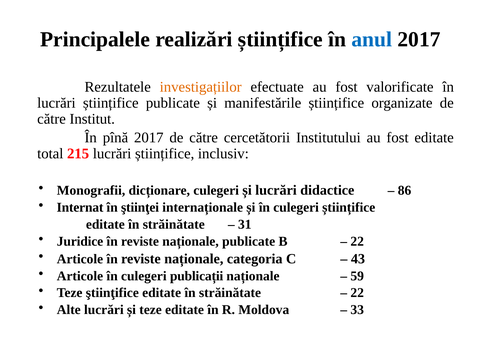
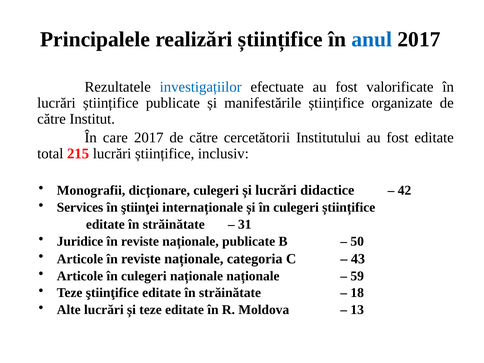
investigațiilor colour: orange -> blue (201, 87)
pînă: pînă -> care (115, 138)
86: 86 -> 42 (405, 190)
Internat: Internat -> Services (80, 207)
22: 22 -> 50 (357, 241)
culegeri publicații: publicații -> naționale (197, 276)
22: 22 -> 18 (357, 293)
33: 33 -> 13 (357, 310)
